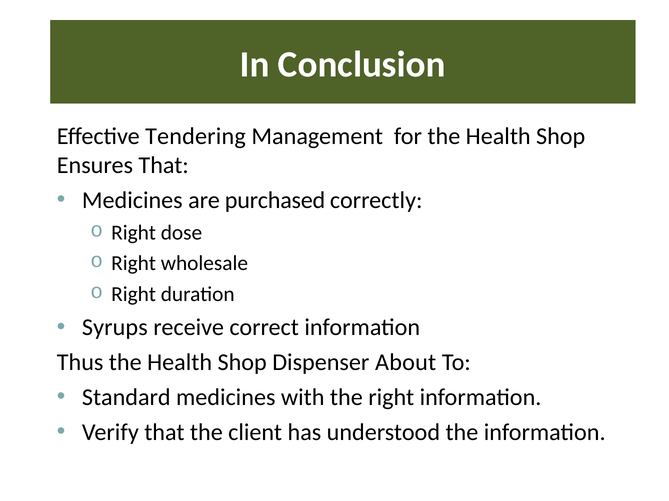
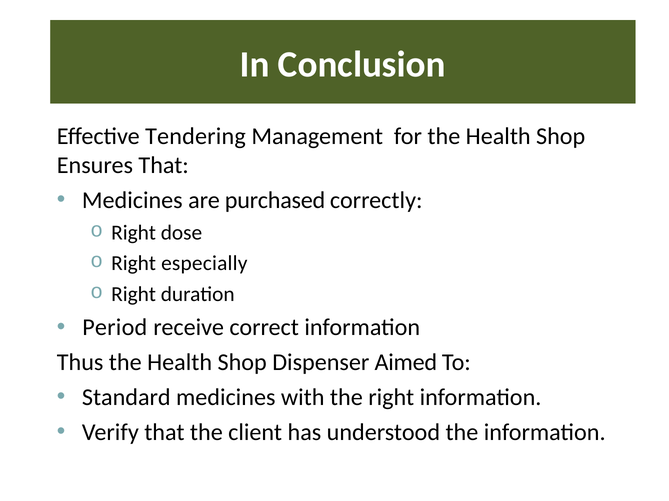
wholesale: wholesale -> especially (204, 264)
Syrups: Syrups -> Period (115, 328)
About: About -> Aimed (406, 363)
